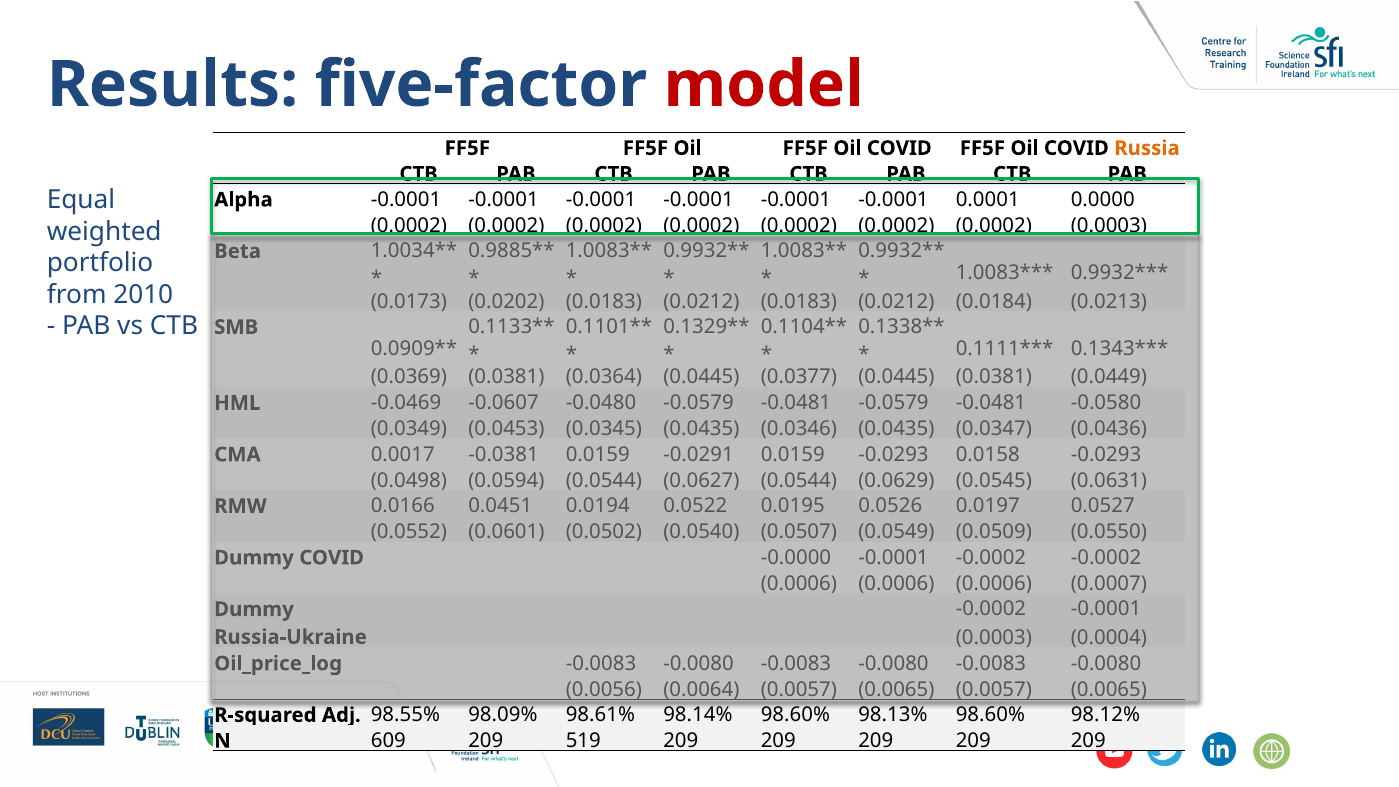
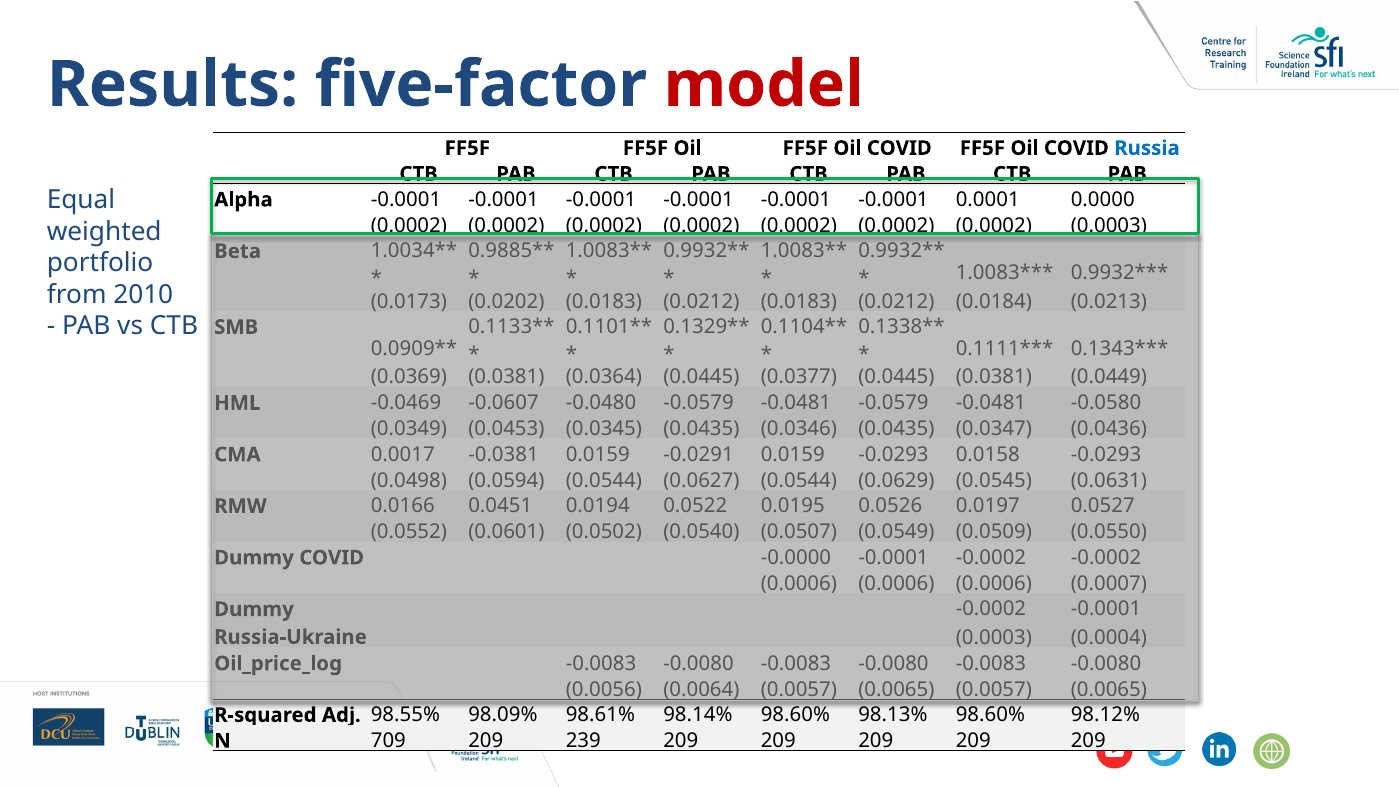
Russia colour: orange -> blue (1147, 148)
609: 609 -> 709 (388, 741)
519: 519 -> 239 (583, 741)
